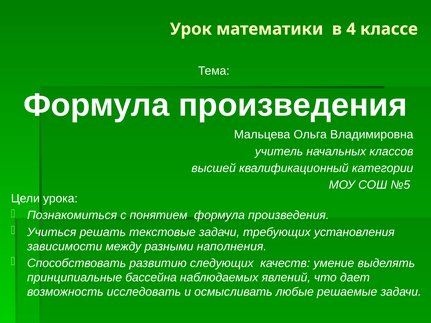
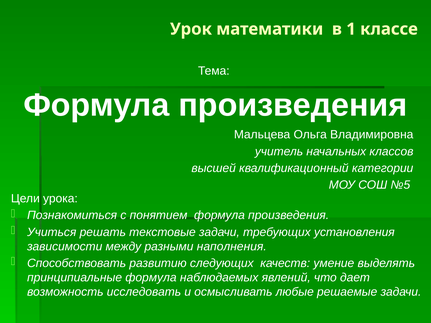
4: 4 -> 1 (351, 29)
принципиальные бассейна: бассейна -> формула (151, 278)
